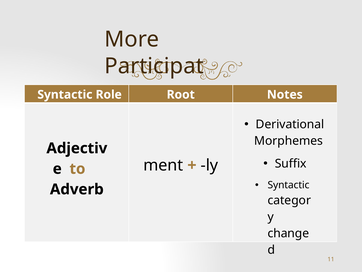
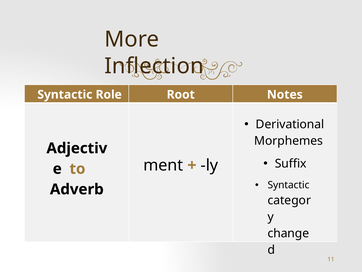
Participat: Participat -> Inflection (154, 66)
